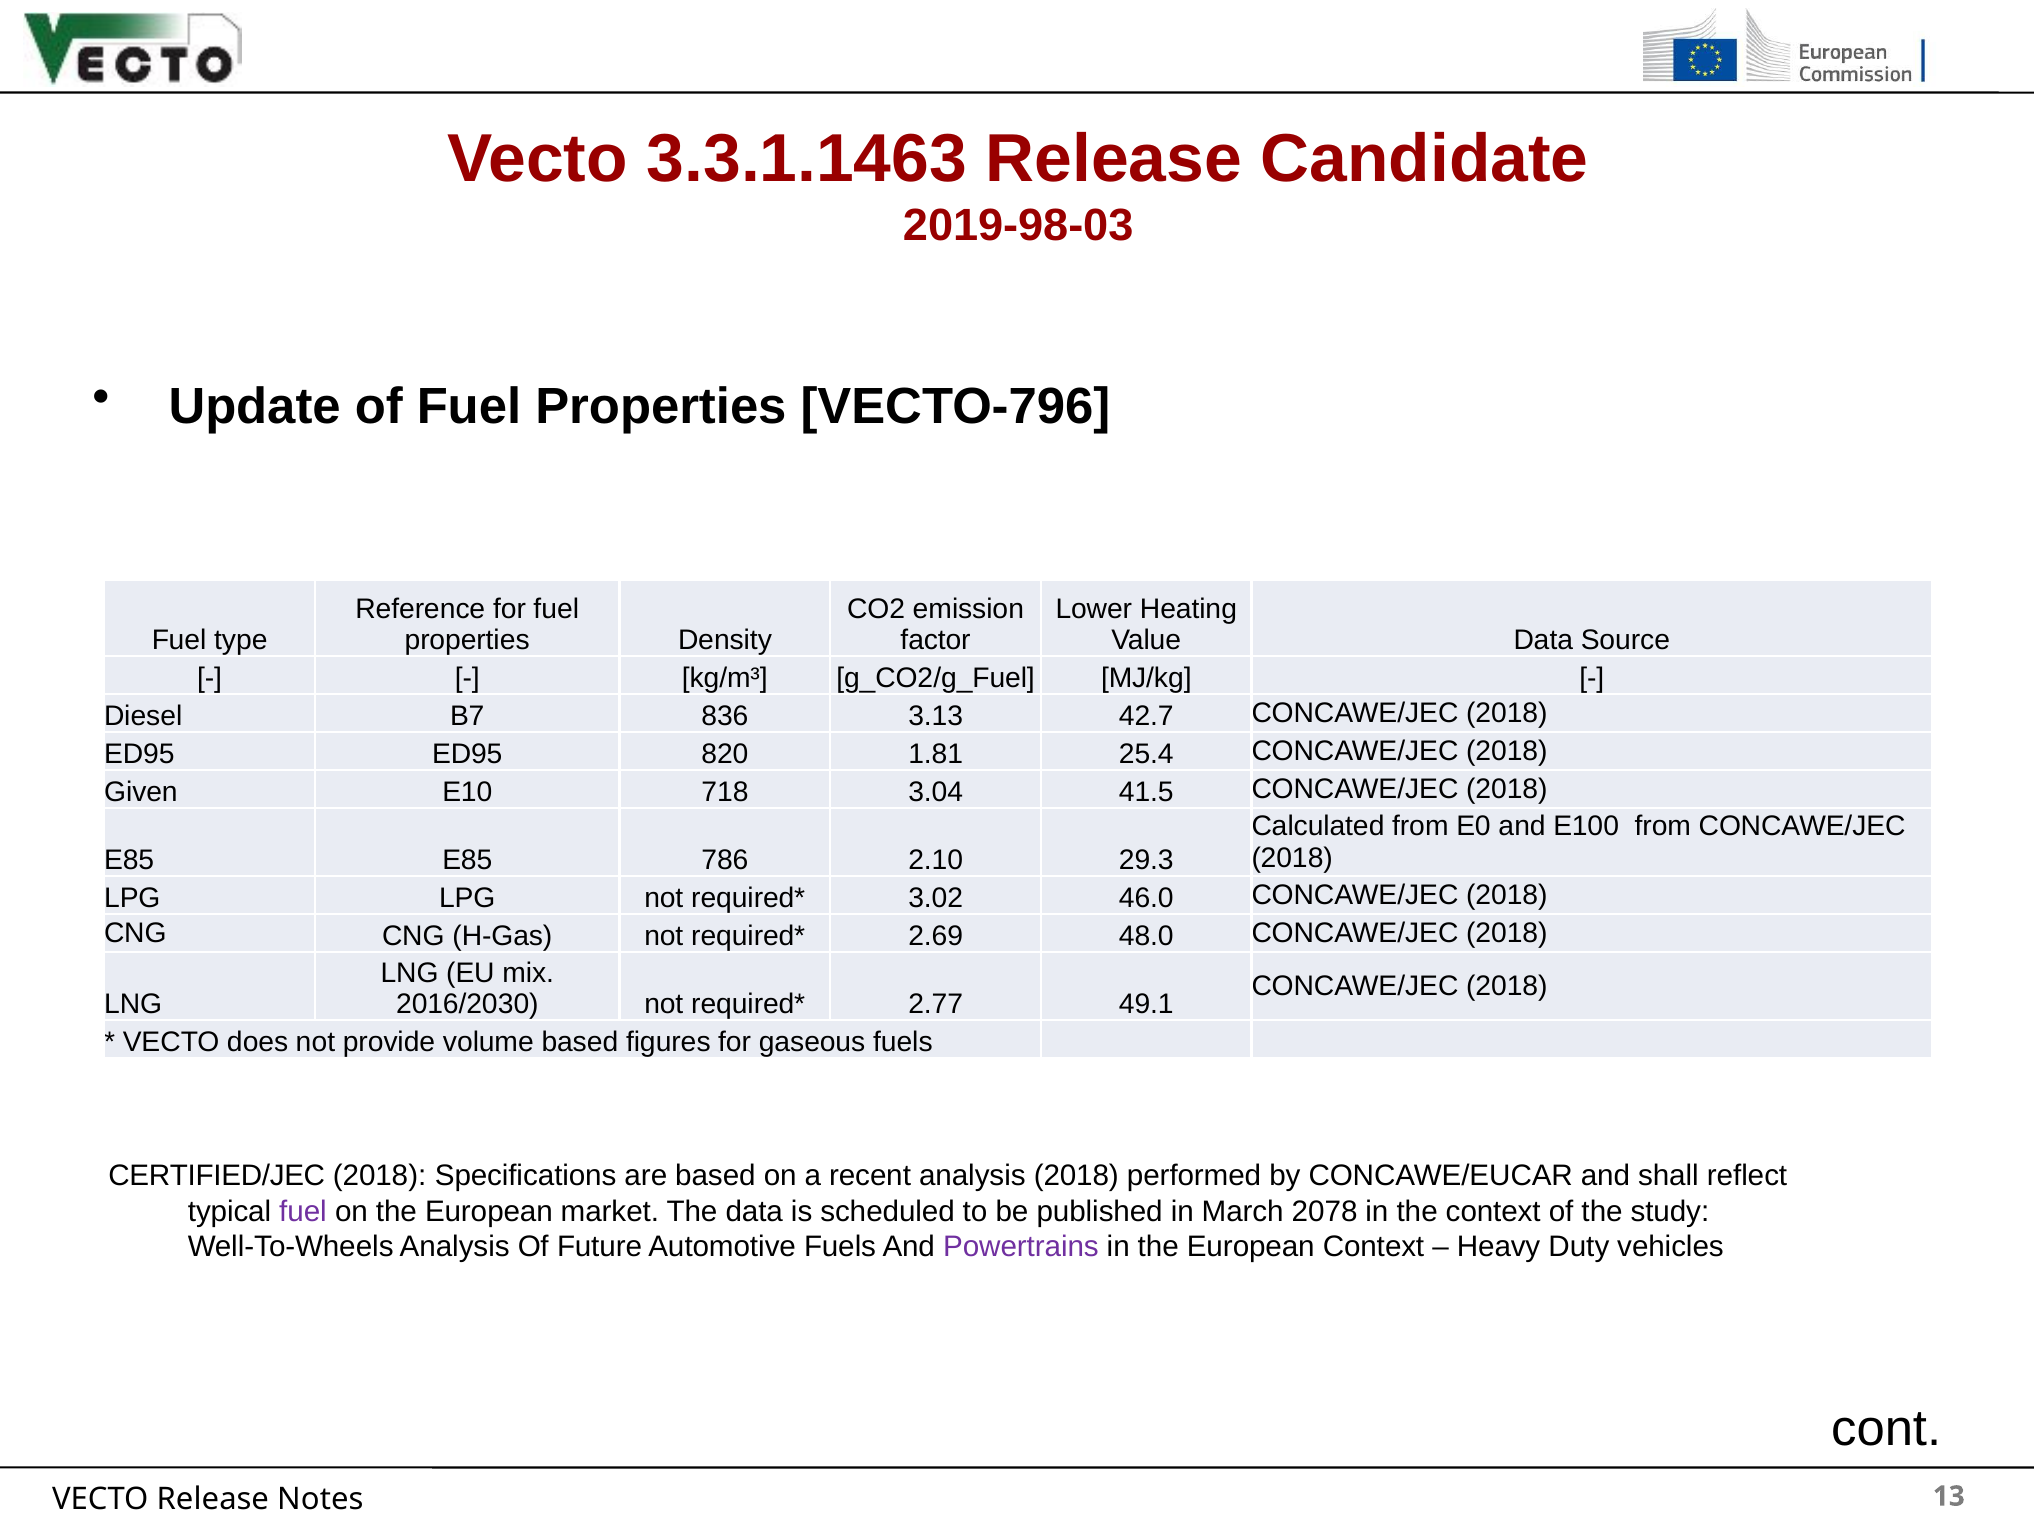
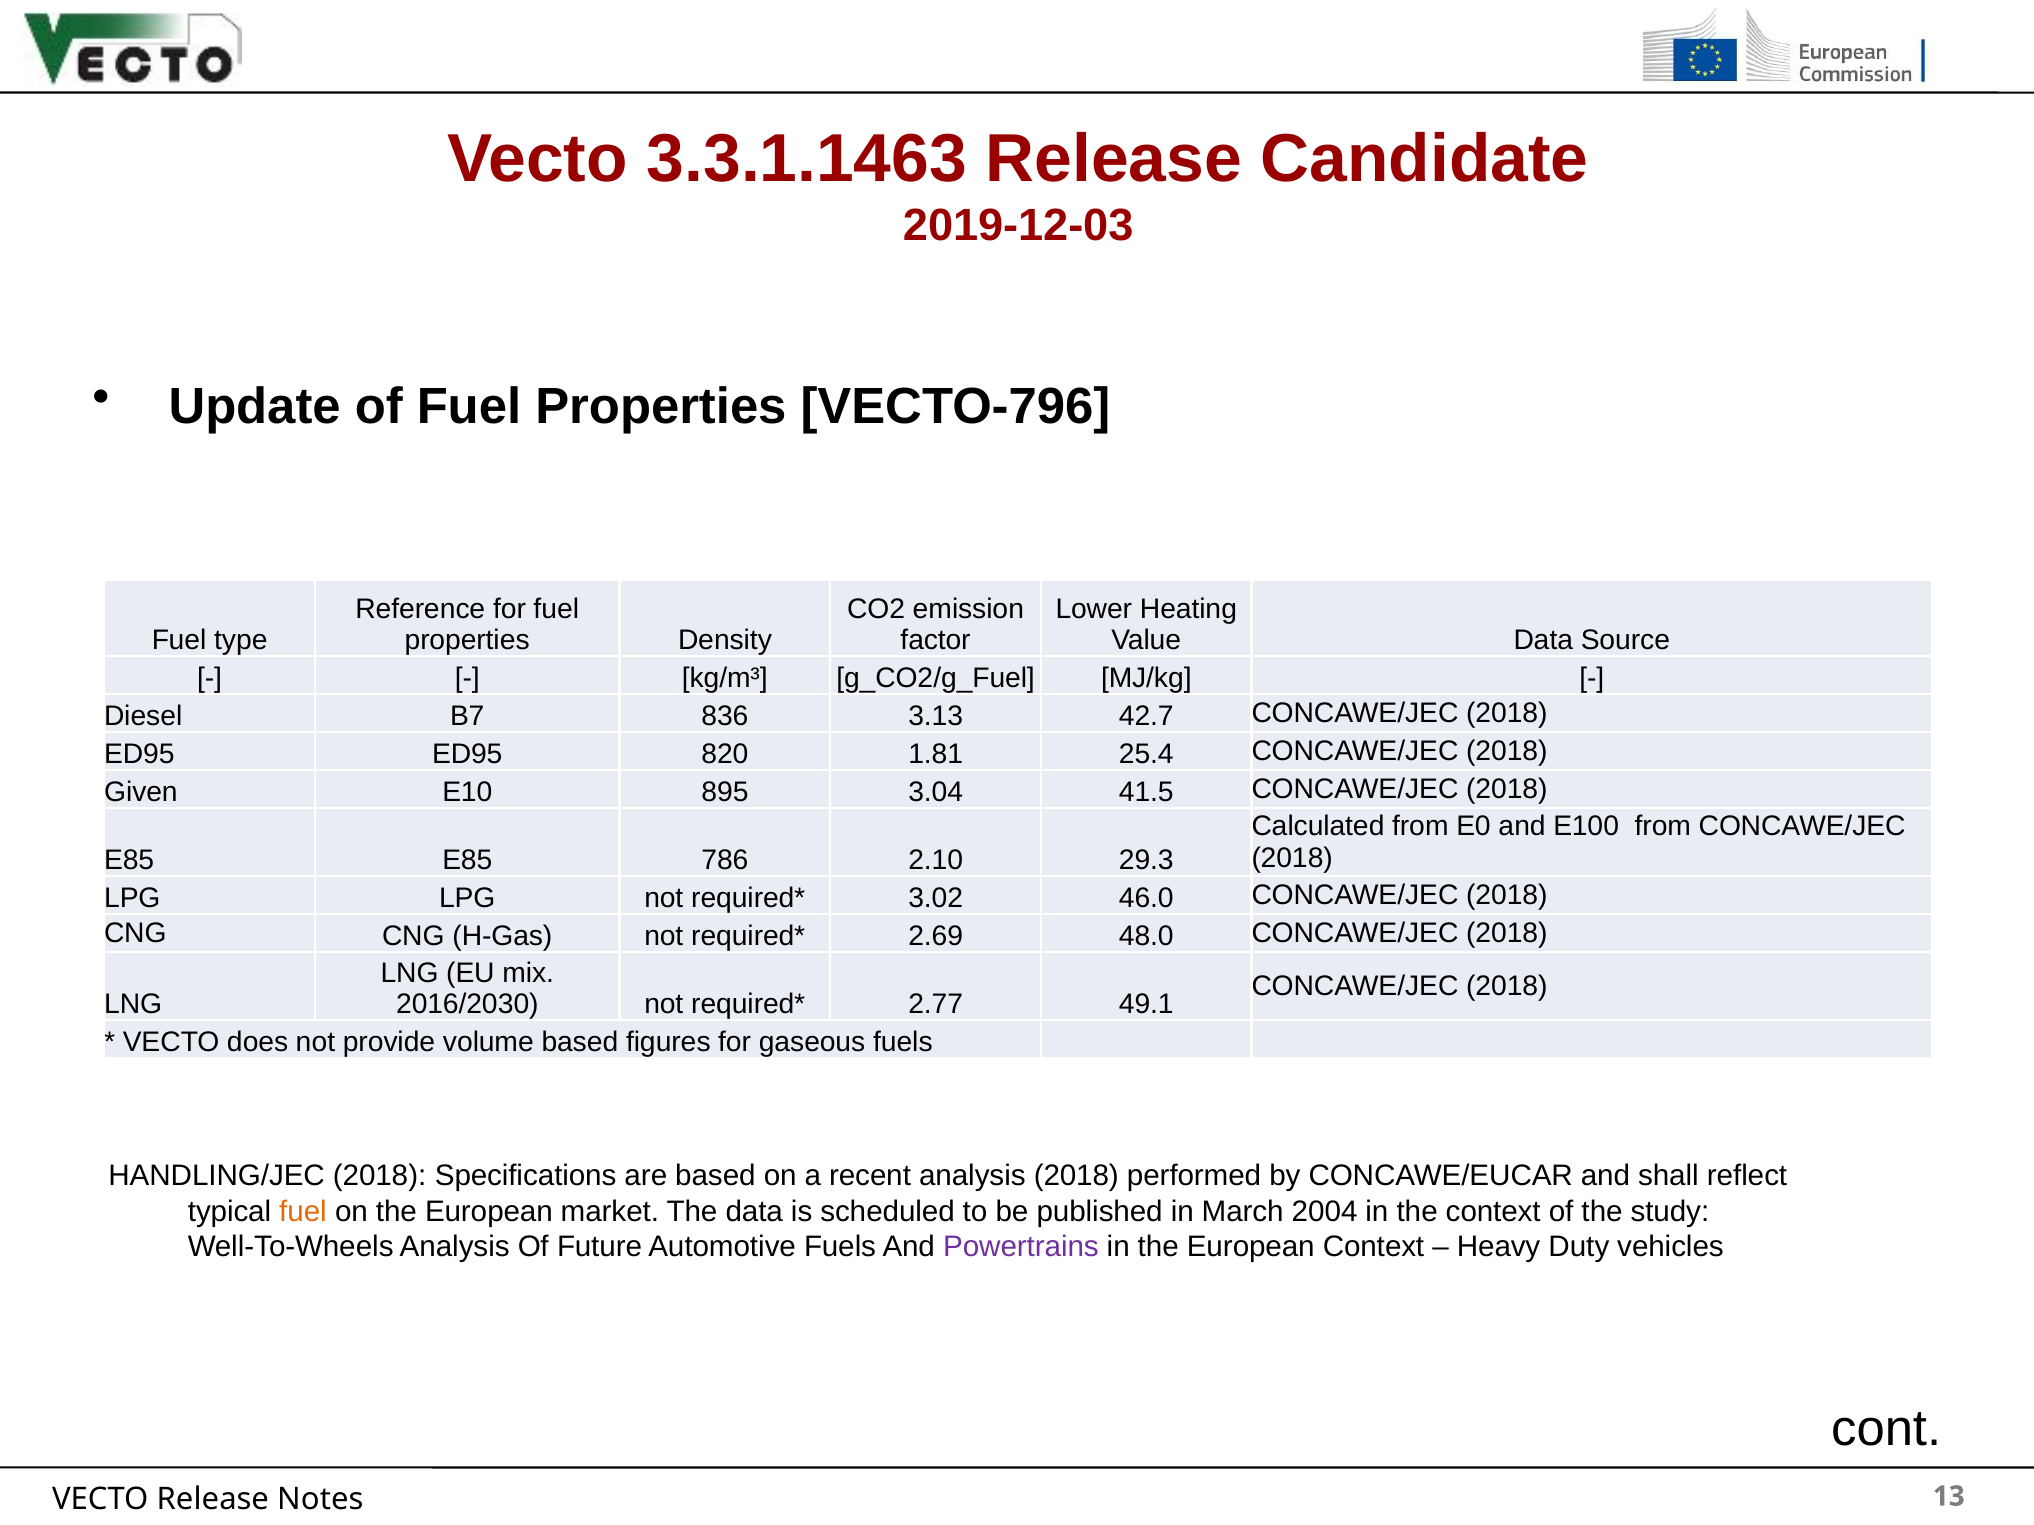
2019-98-03: 2019-98-03 -> 2019-12-03 (1018, 226)
718: 718 -> 895 (725, 793)
CERTIFIED/JEC: CERTIFIED/JEC -> HANDLING/JEC (217, 1176)
fuel colour: purple -> orange (303, 1212)
2078: 2078 -> 2004 (1325, 1212)
